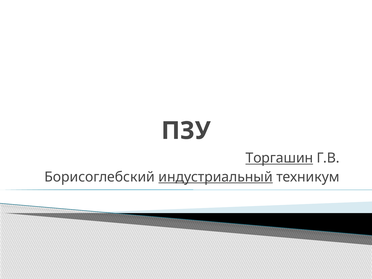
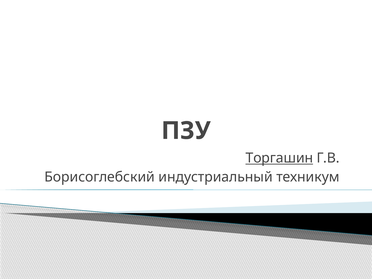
индустриальный underline: present -> none (216, 177)
